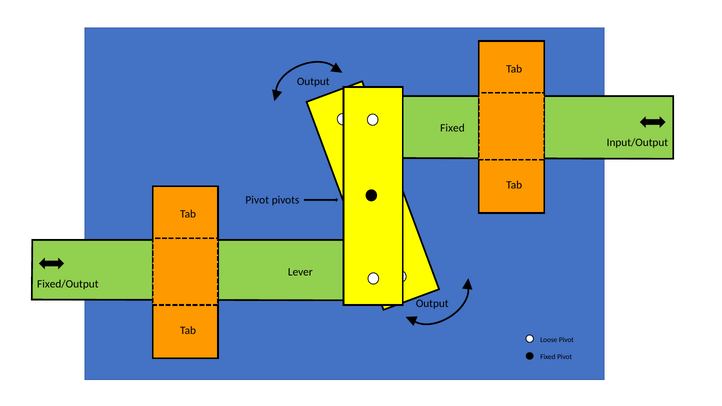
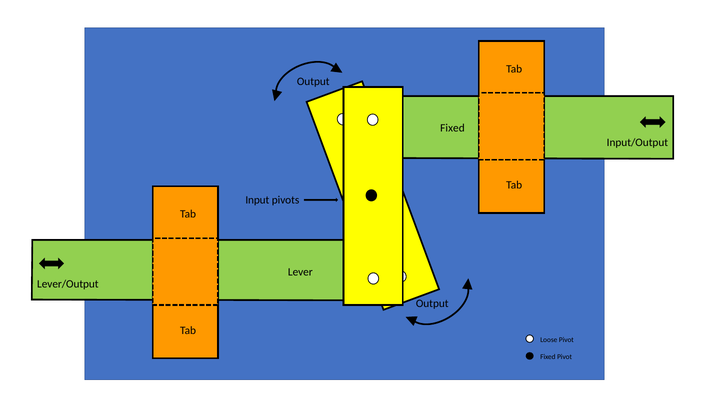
Pivot: Pivot -> Input (257, 200)
Fixed/Output: Fixed/Output -> Lever/Output (68, 284)
